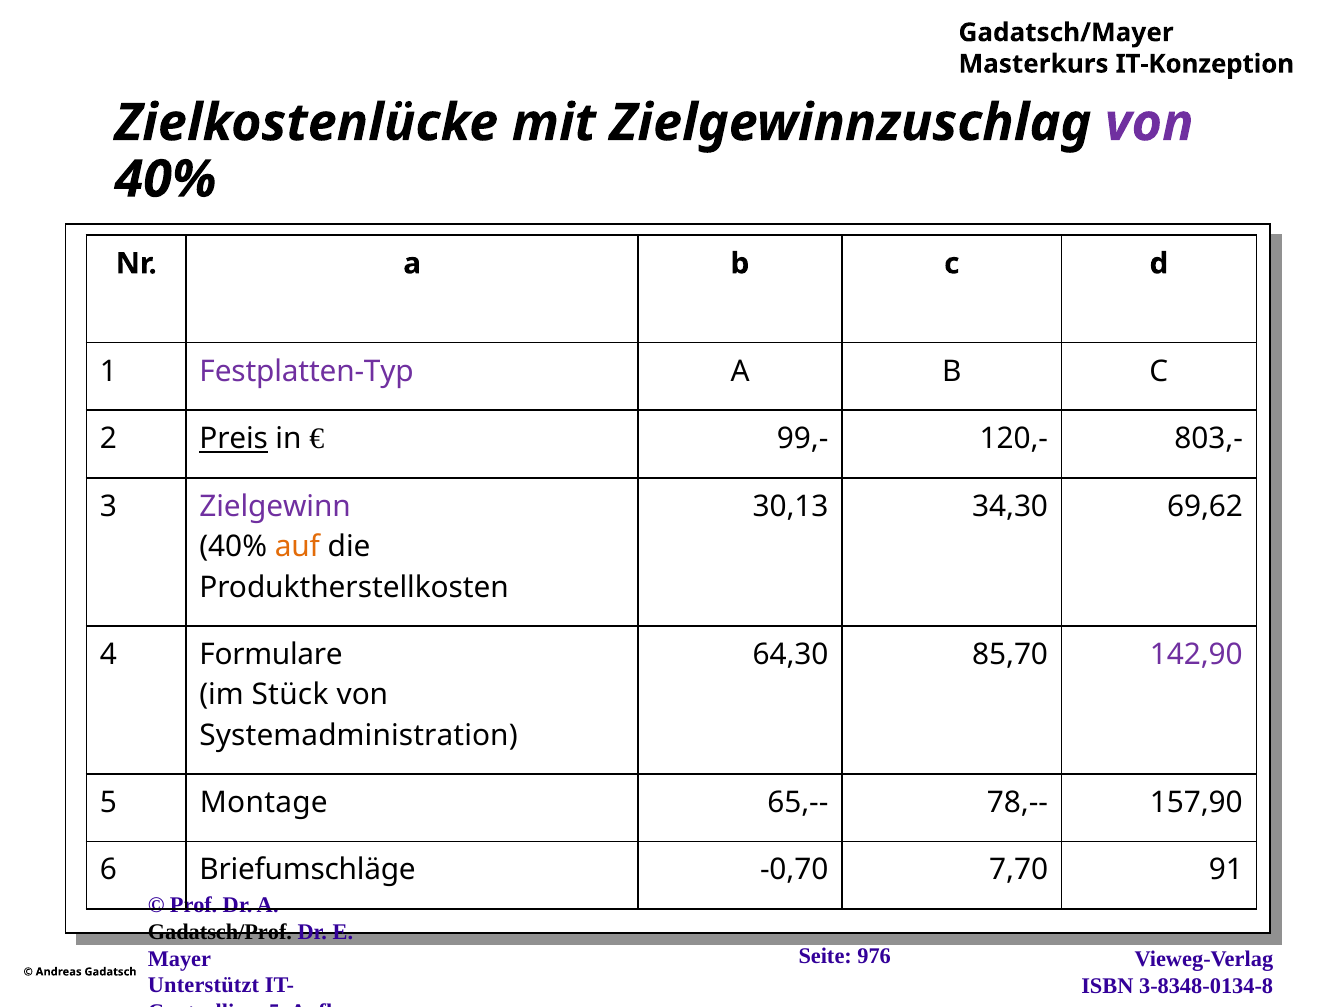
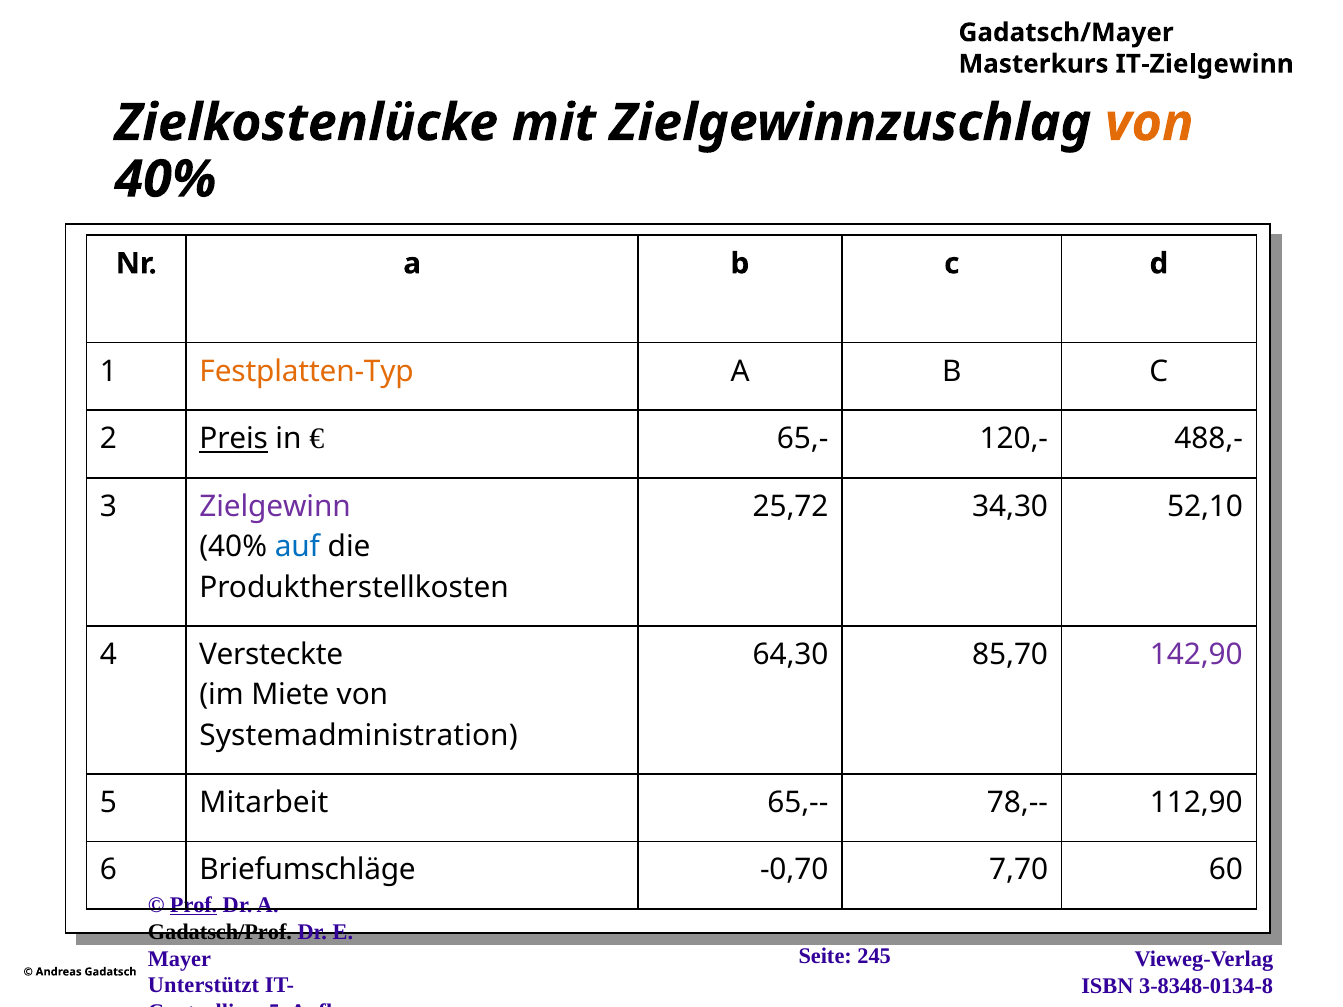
IT-Konzeption: IT-Konzeption -> IT-Zielgewinn (1205, 64)
von colour: purple -> orange (1149, 123)
Festplatten-Typ colour: purple -> orange (307, 371)
99,-: 99,- -> 65,- (803, 439)
803,-: 803,- -> 488,- (1209, 439)
30,13: 30,13 -> 25,72 (791, 507)
69,62: 69,62 -> 52,10 (1205, 507)
auf colour: orange -> blue (297, 547)
Formulare: Formulare -> Versteckte (271, 655)
Stück: Stück -> Miete (290, 695)
Montage: Montage -> Mitarbeit (264, 803)
157,90: 157,90 -> 112,90 (1196, 803)
91: 91 -> 60 (1226, 870)
Prof underline: none -> present (194, 905)
976: 976 -> 245 (874, 957)
